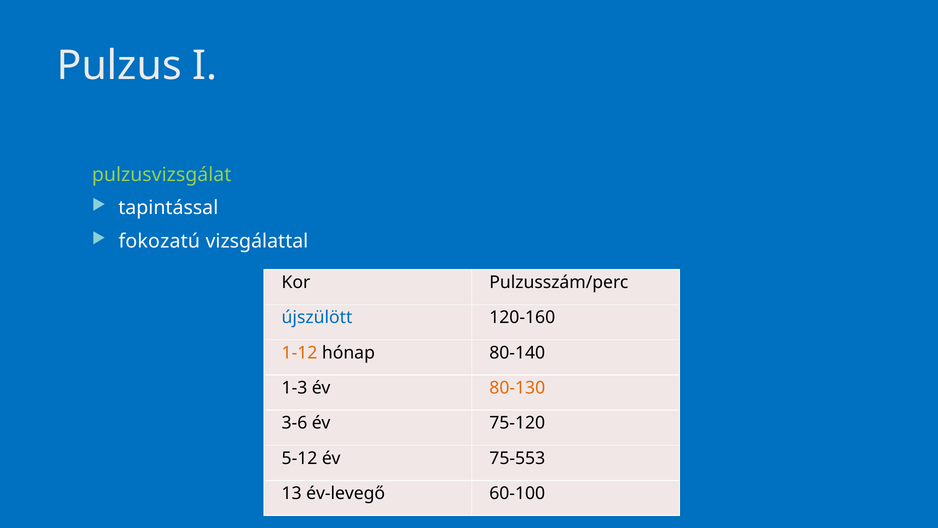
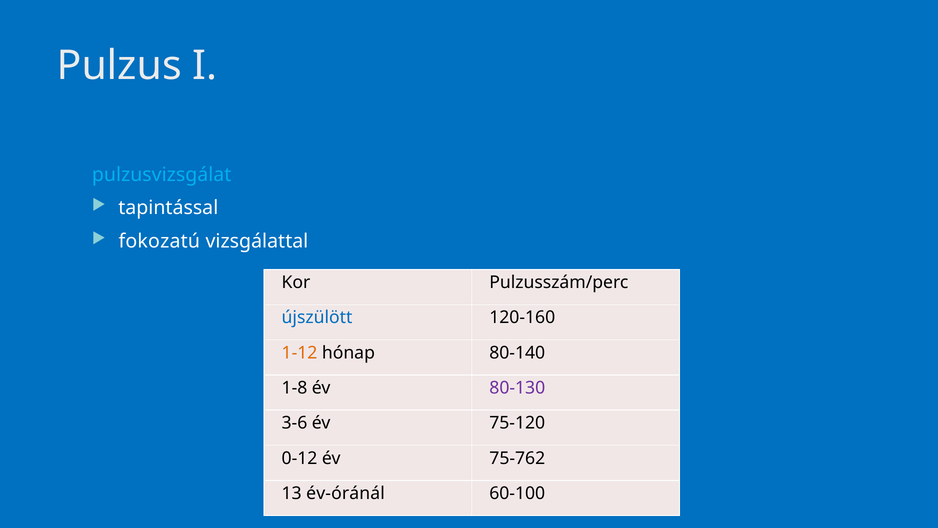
pulzusvizsgálat colour: light green -> light blue (162, 175)
1-3: 1-3 -> 1-8 (294, 388)
80-130 colour: orange -> purple (517, 388)
5-12: 5-12 -> 0-12 (299, 458)
75-553: 75-553 -> 75-762 (517, 458)
év-levegő: év-levegő -> év-óránál (346, 493)
